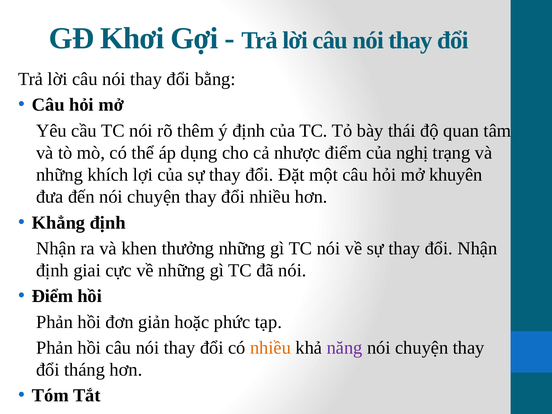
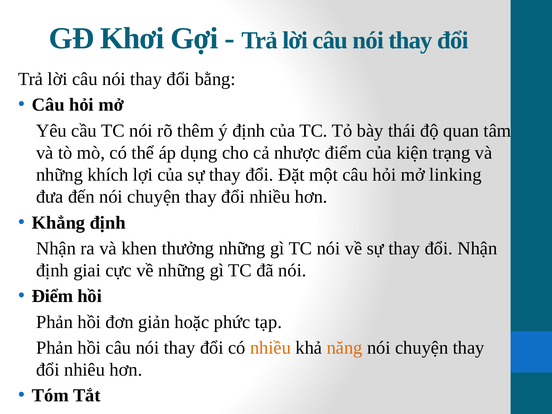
nghị: nghị -> kiện (412, 153)
khuyên: khuyên -> linking (456, 175)
năng colour: purple -> orange (345, 348)
tháng: tháng -> nhiêu (85, 370)
